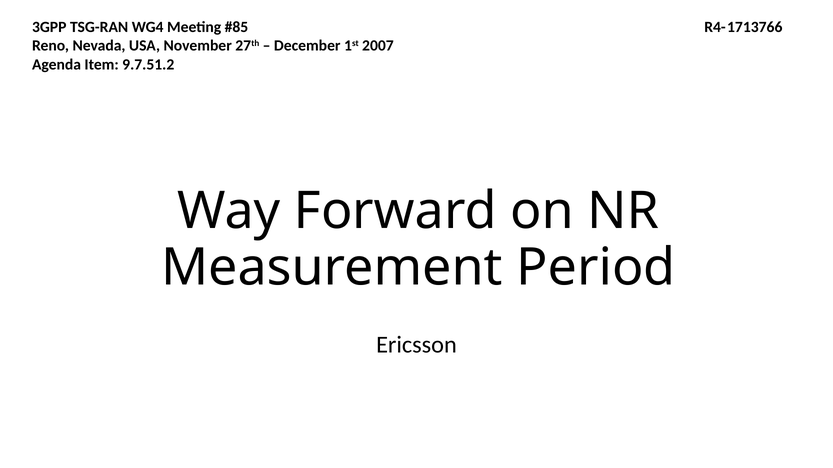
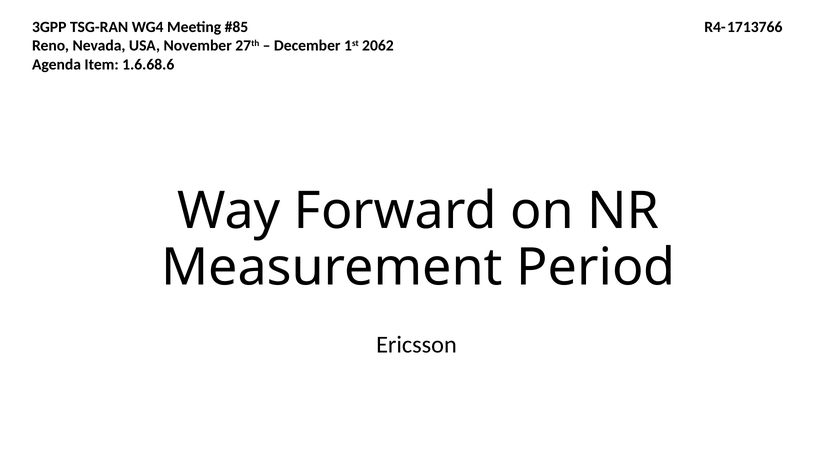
2007: 2007 -> 2062 (378, 46)
9.7.51.2: 9.7.51.2 -> 1.6.68.6 (148, 65)
